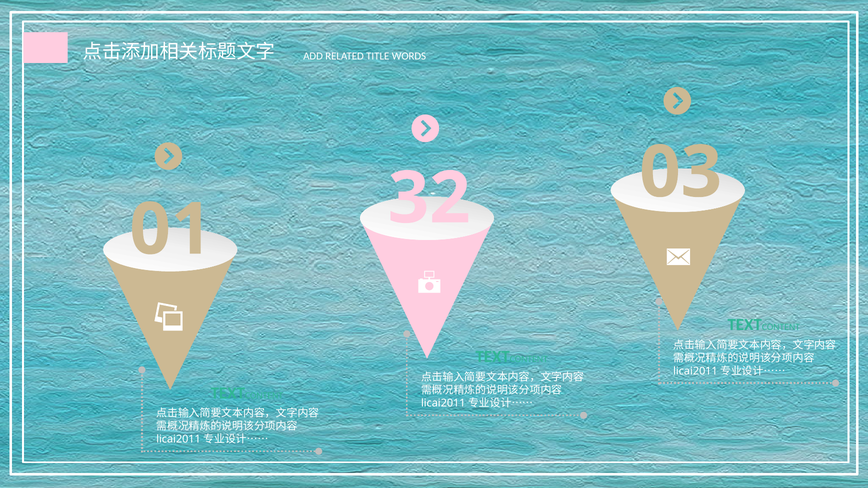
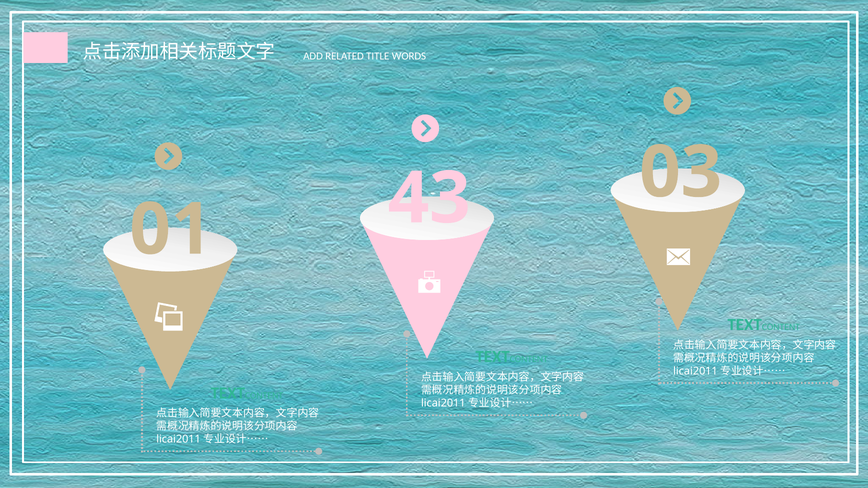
32: 32 -> 43 (429, 199)
